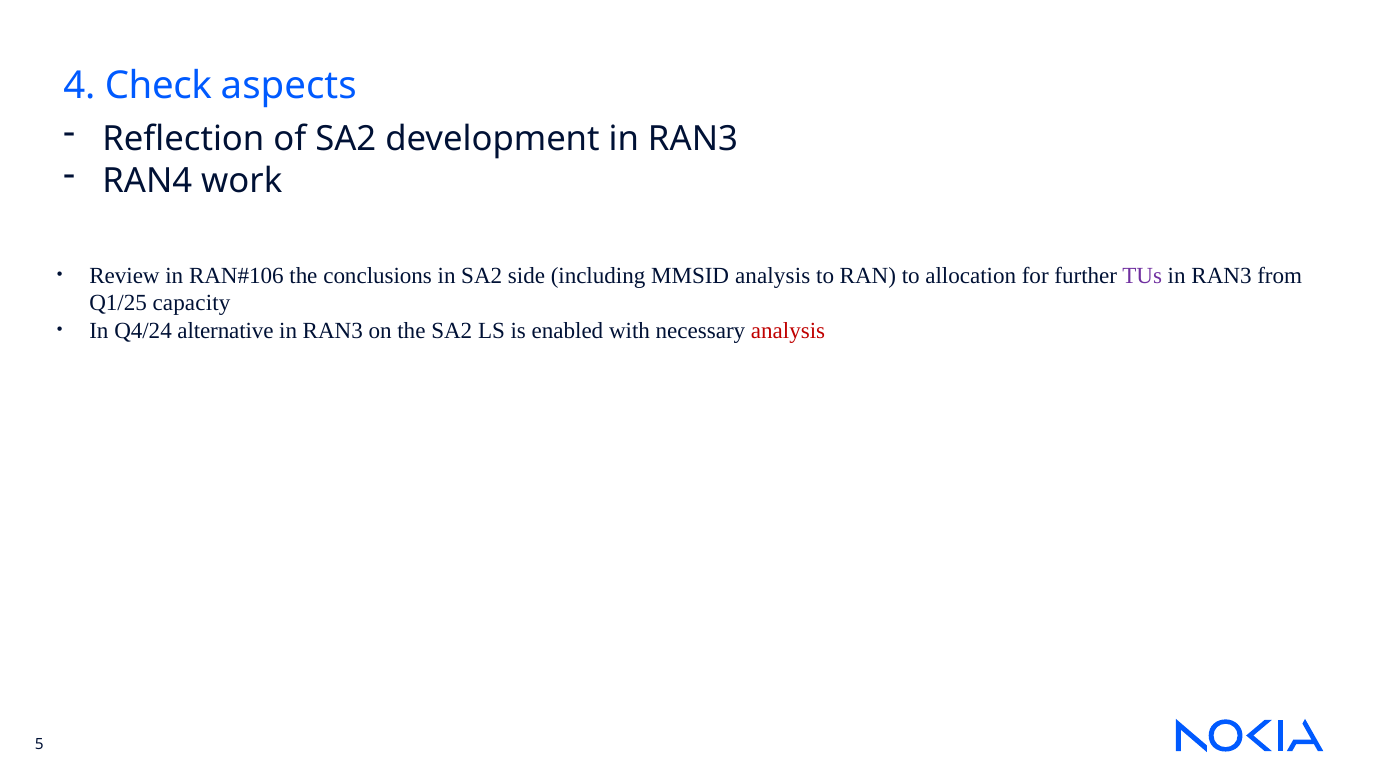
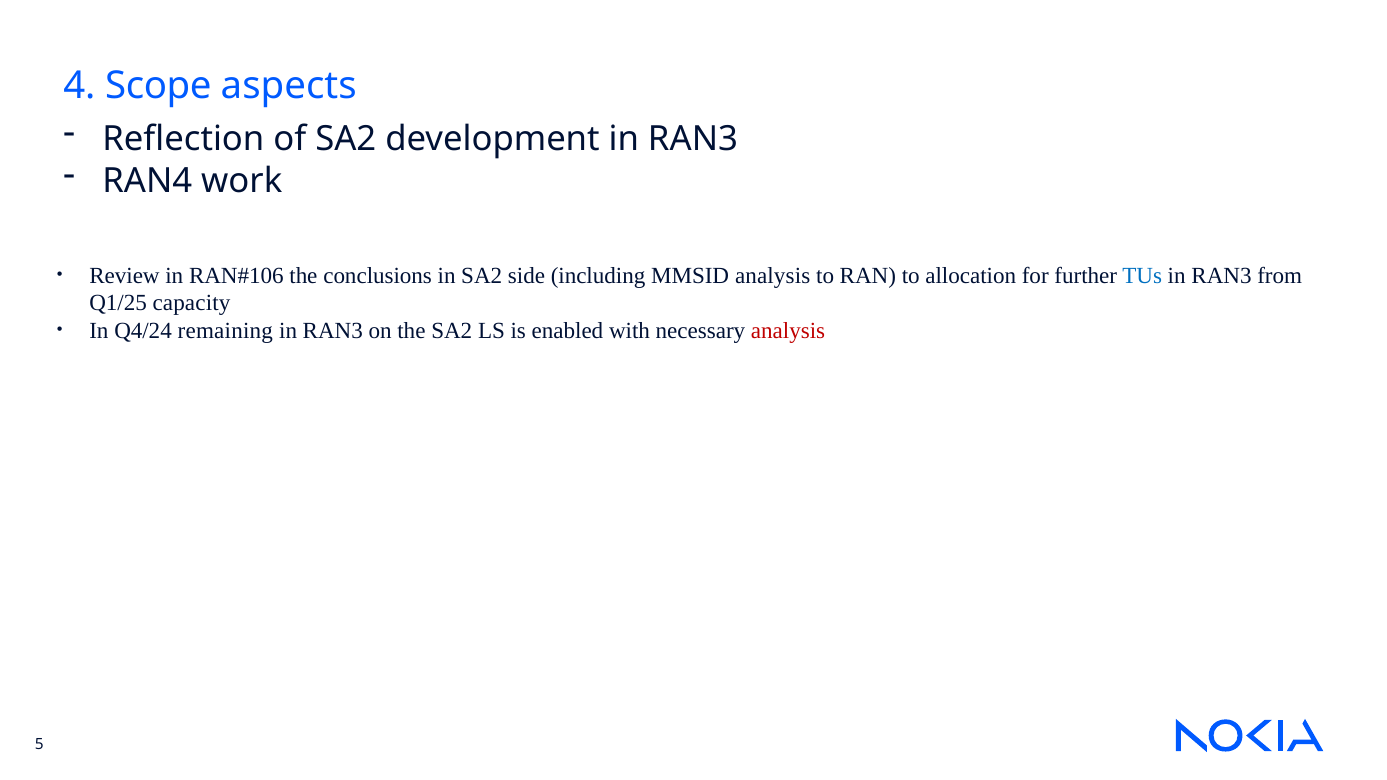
Check: Check -> Scope (158, 86)
TUs colour: purple -> blue (1142, 275)
alternative: alternative -> remaining (225, 331)
